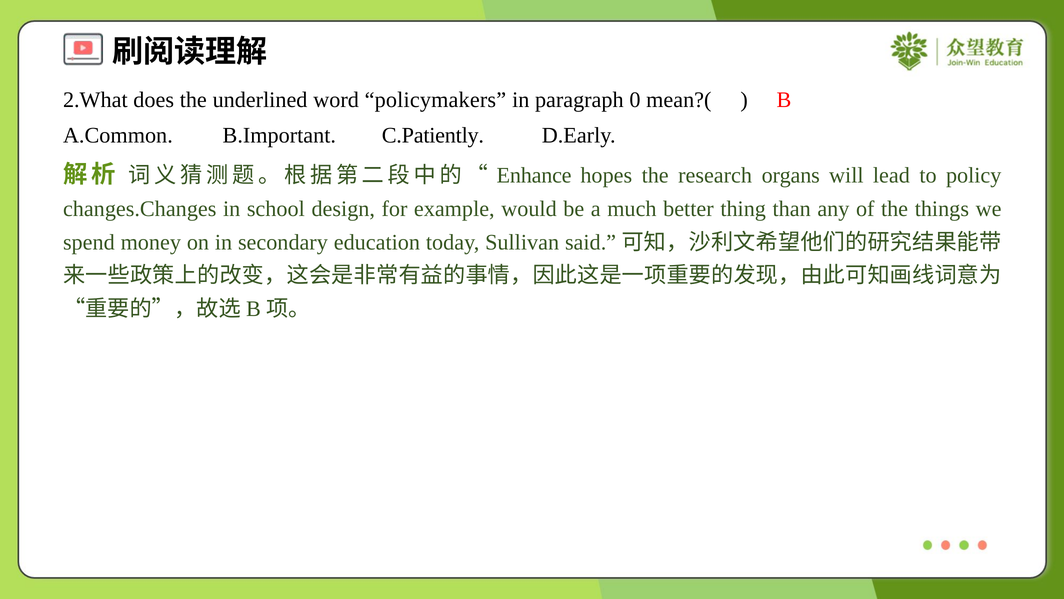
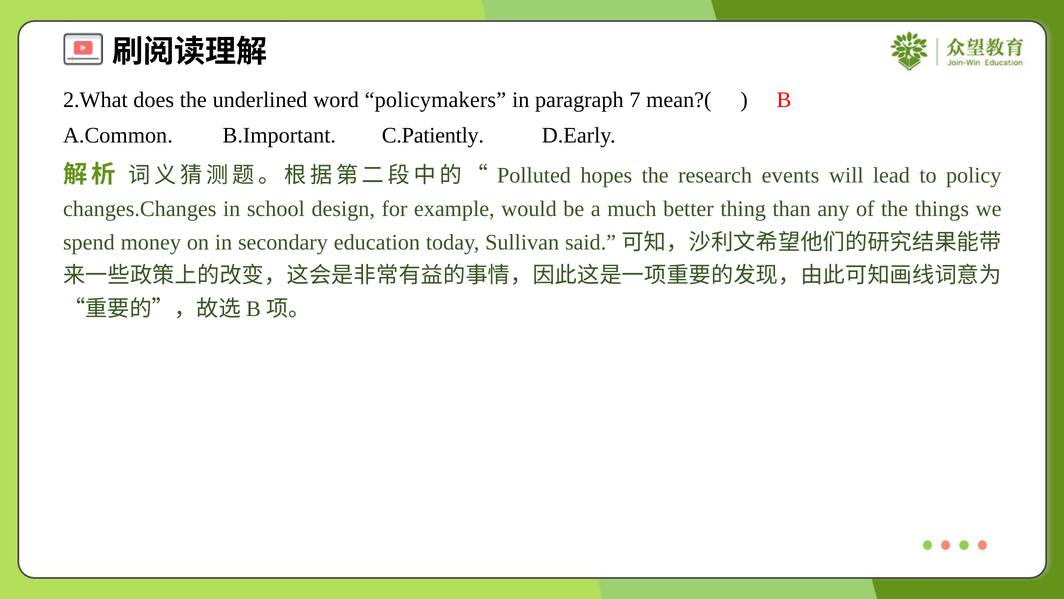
0: 0 -> 7 (635, 100)
Enhance: Enhance -> Polluted (534, 175)
organs: organs -> events (790, 175)
